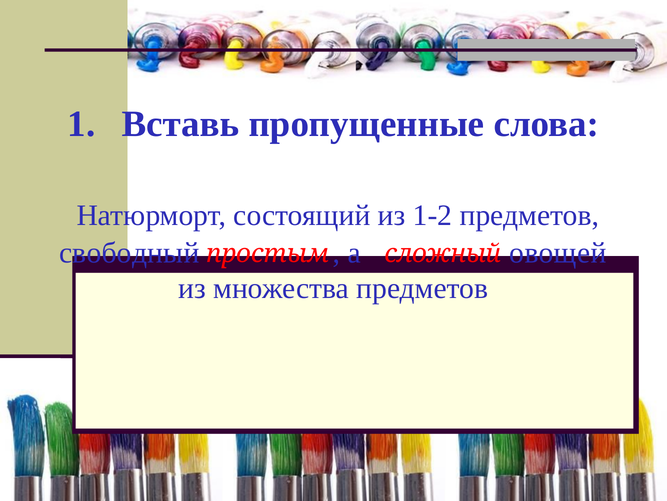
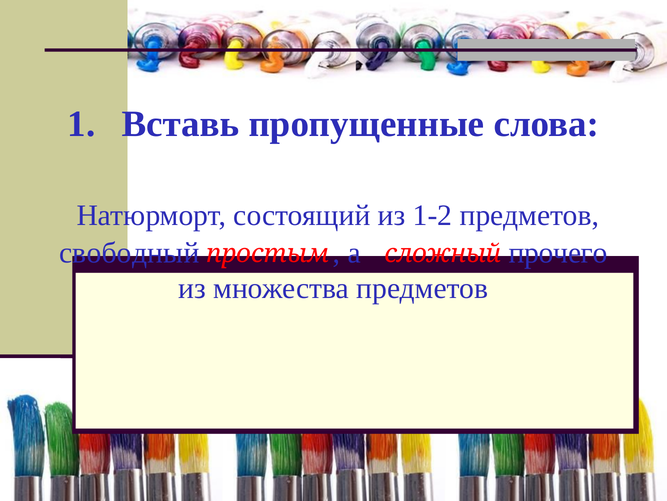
овощей: овощей -> прочего (558, 252)
